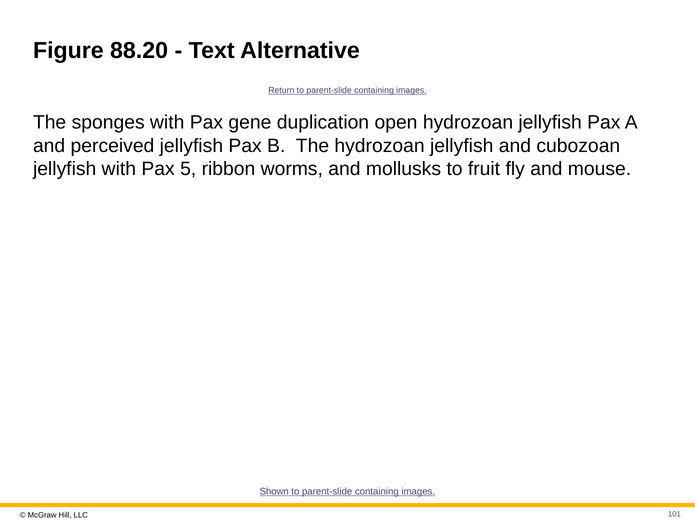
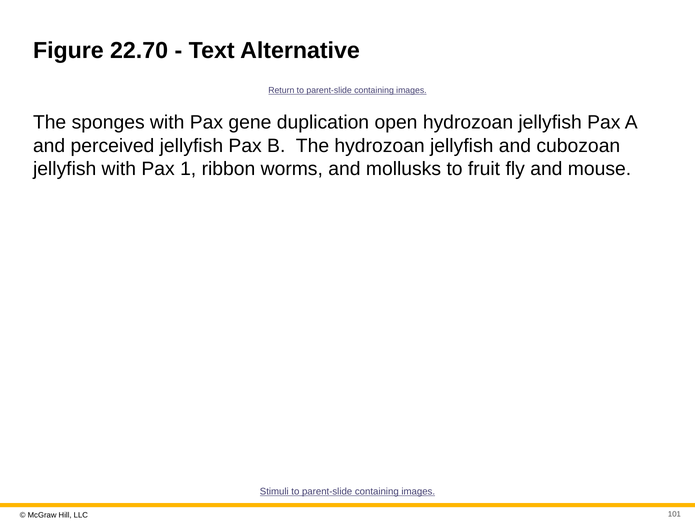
88.20: 88.20 -> 22.70 (139, 51)
5: 5 -> 1 (188, 169)
Shown: Shown -> Stimuli (274, 492)
